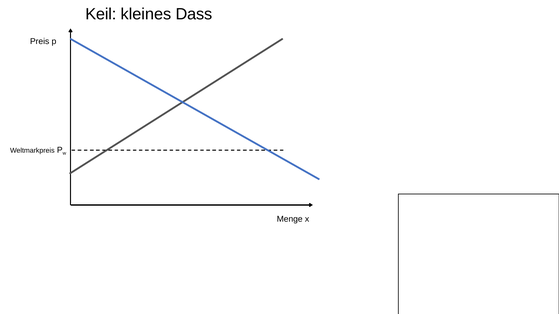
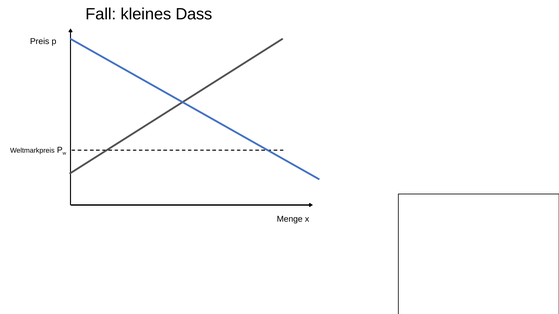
Keil: Keil -> Fall (101, 14)
